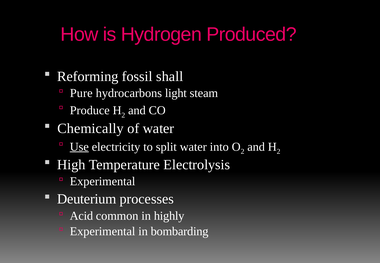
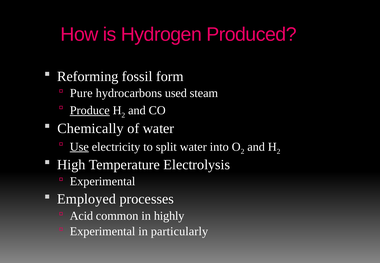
shall: shall -> form (170, 76)
light: light -> used (176, 93)
Produce underline: none -> present (90, 110)
Deuterium: Deuterium -> Employed (87, 199)
bombarding: bombarding -> particularly (179, 232)
